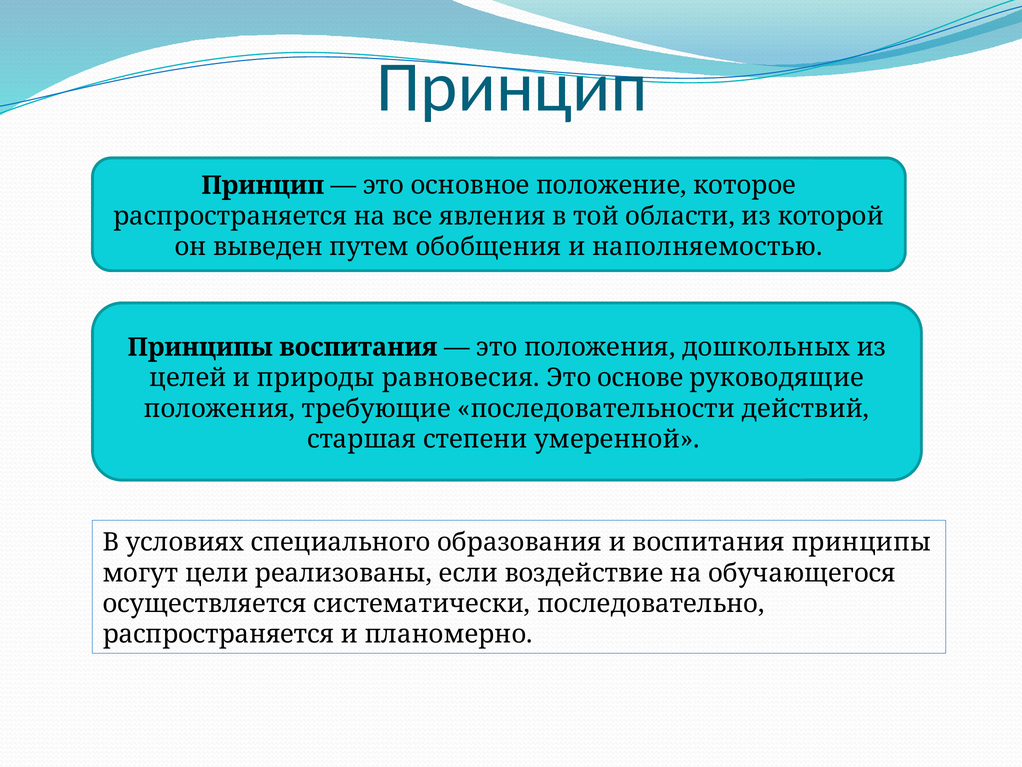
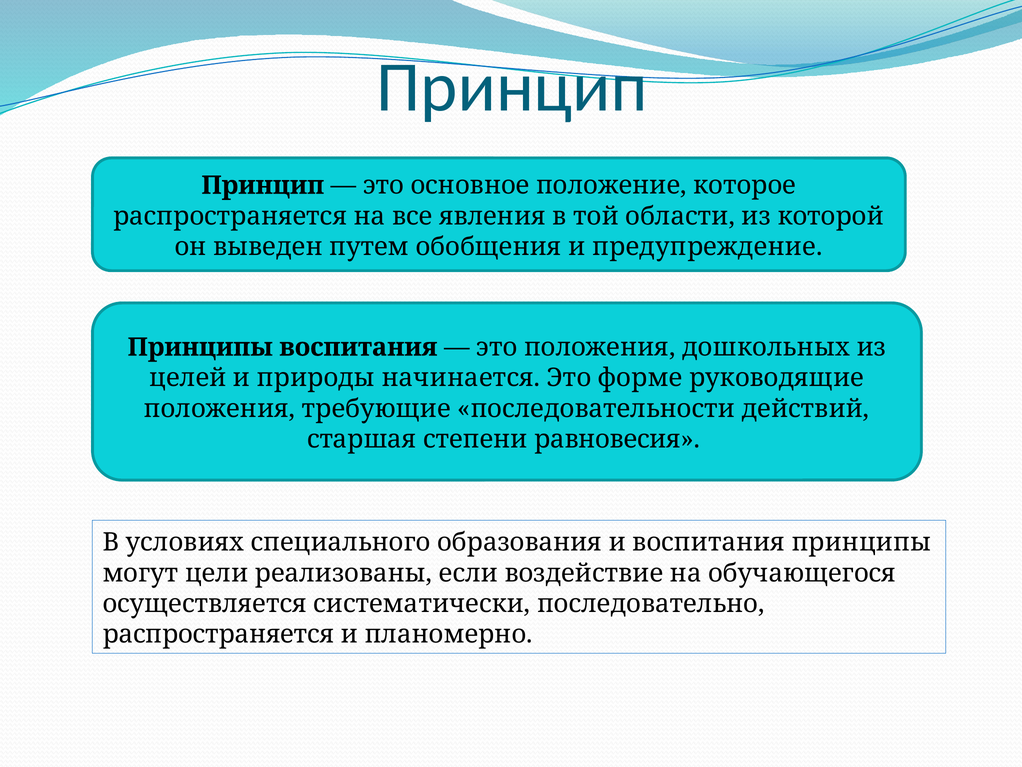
наполняемостью: наполняемостью -> предупреждение (707, 247)
равновесия: равновесия -> начинается (461, 378)
основе: основе -> форме (640, 378)
умеренной: умеренной -> равновесия (617, 439)
